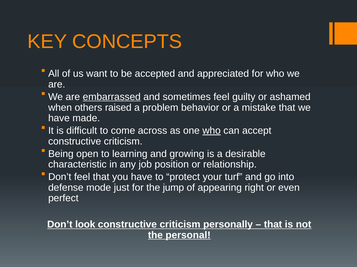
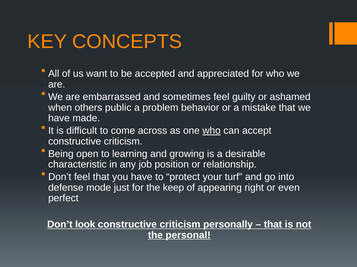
embarrassed underline: present -> none (112, 97)
raised: raised -> public (118, 108)
jump: jump -> keep (173, 188)
